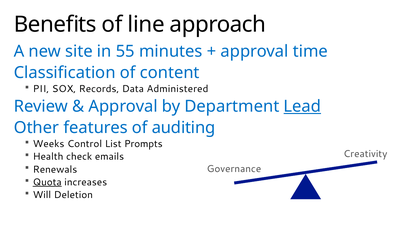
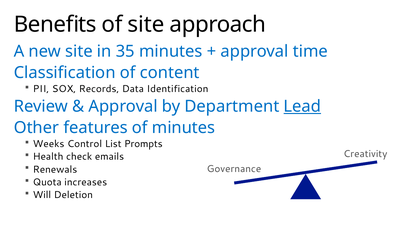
of line: line -> site (146, 25)
55: 55 -> 35 (125, 51)
Administered: Administered -> Identification (178, 89)
of auditing: auditing -> minutes (183, 128)
Quota underline: present -> none (47, 182)
